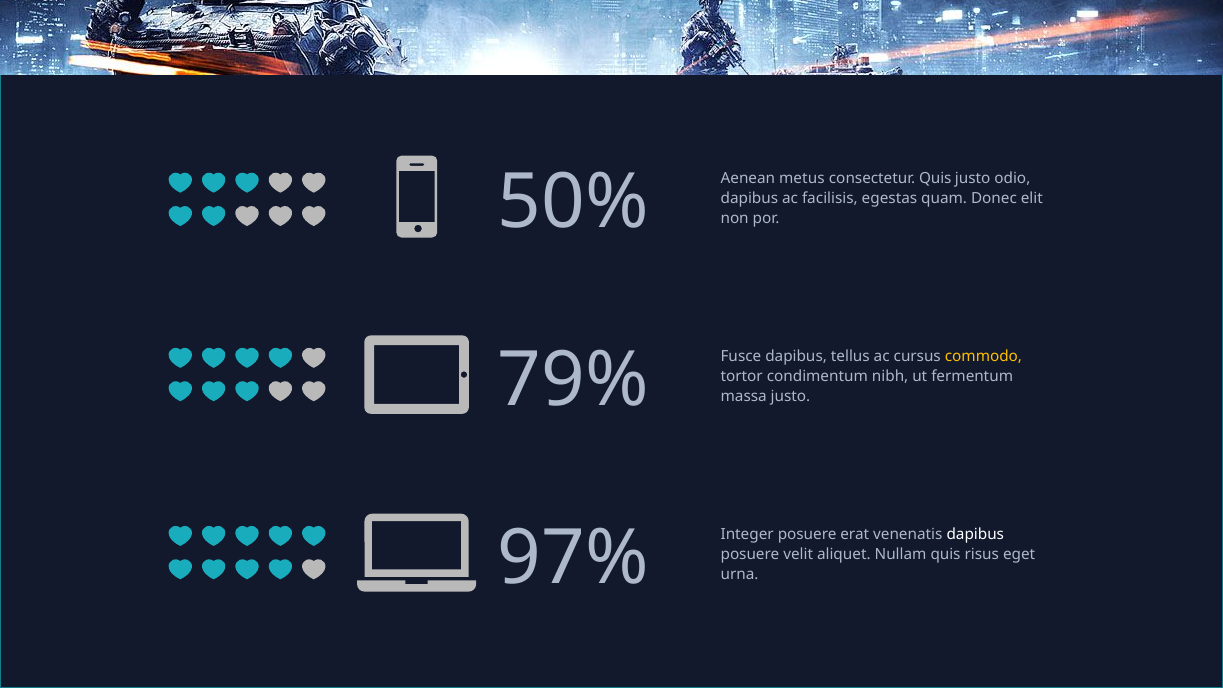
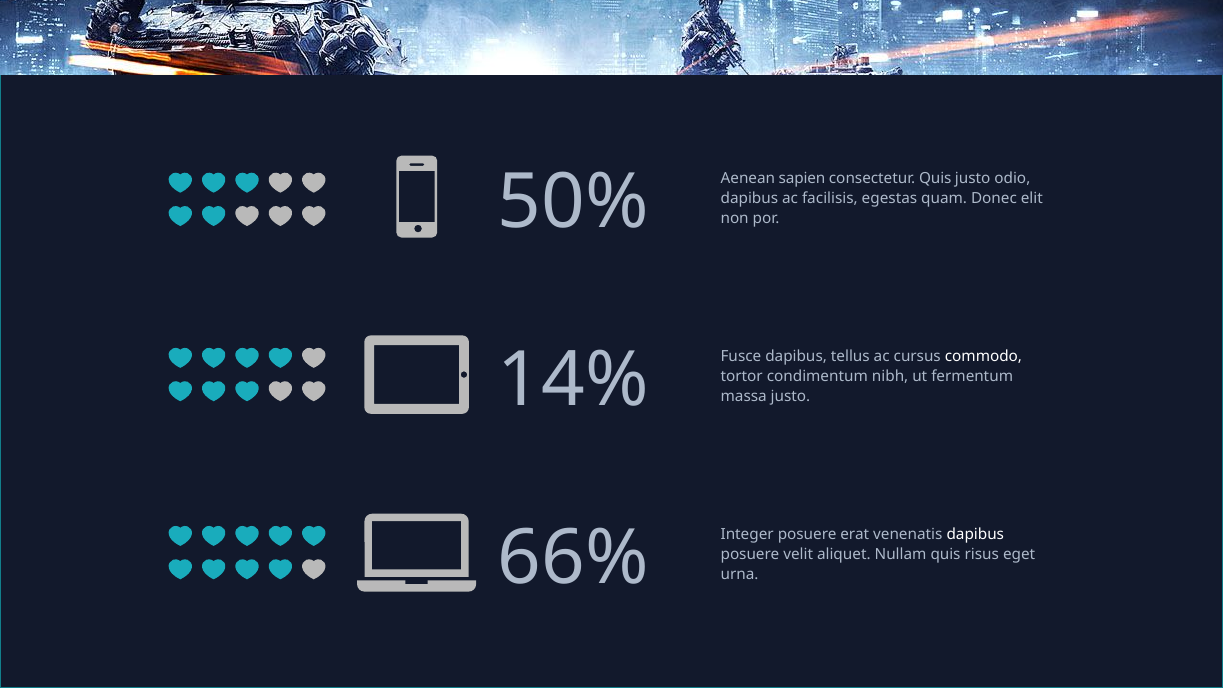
metus: metus -> sapien (802, 178)
79%: 79% -> 14% (573, 380)
commodo colour: yellow -> white (983, 356)
97%: 97% -> 66% (573, 558)
